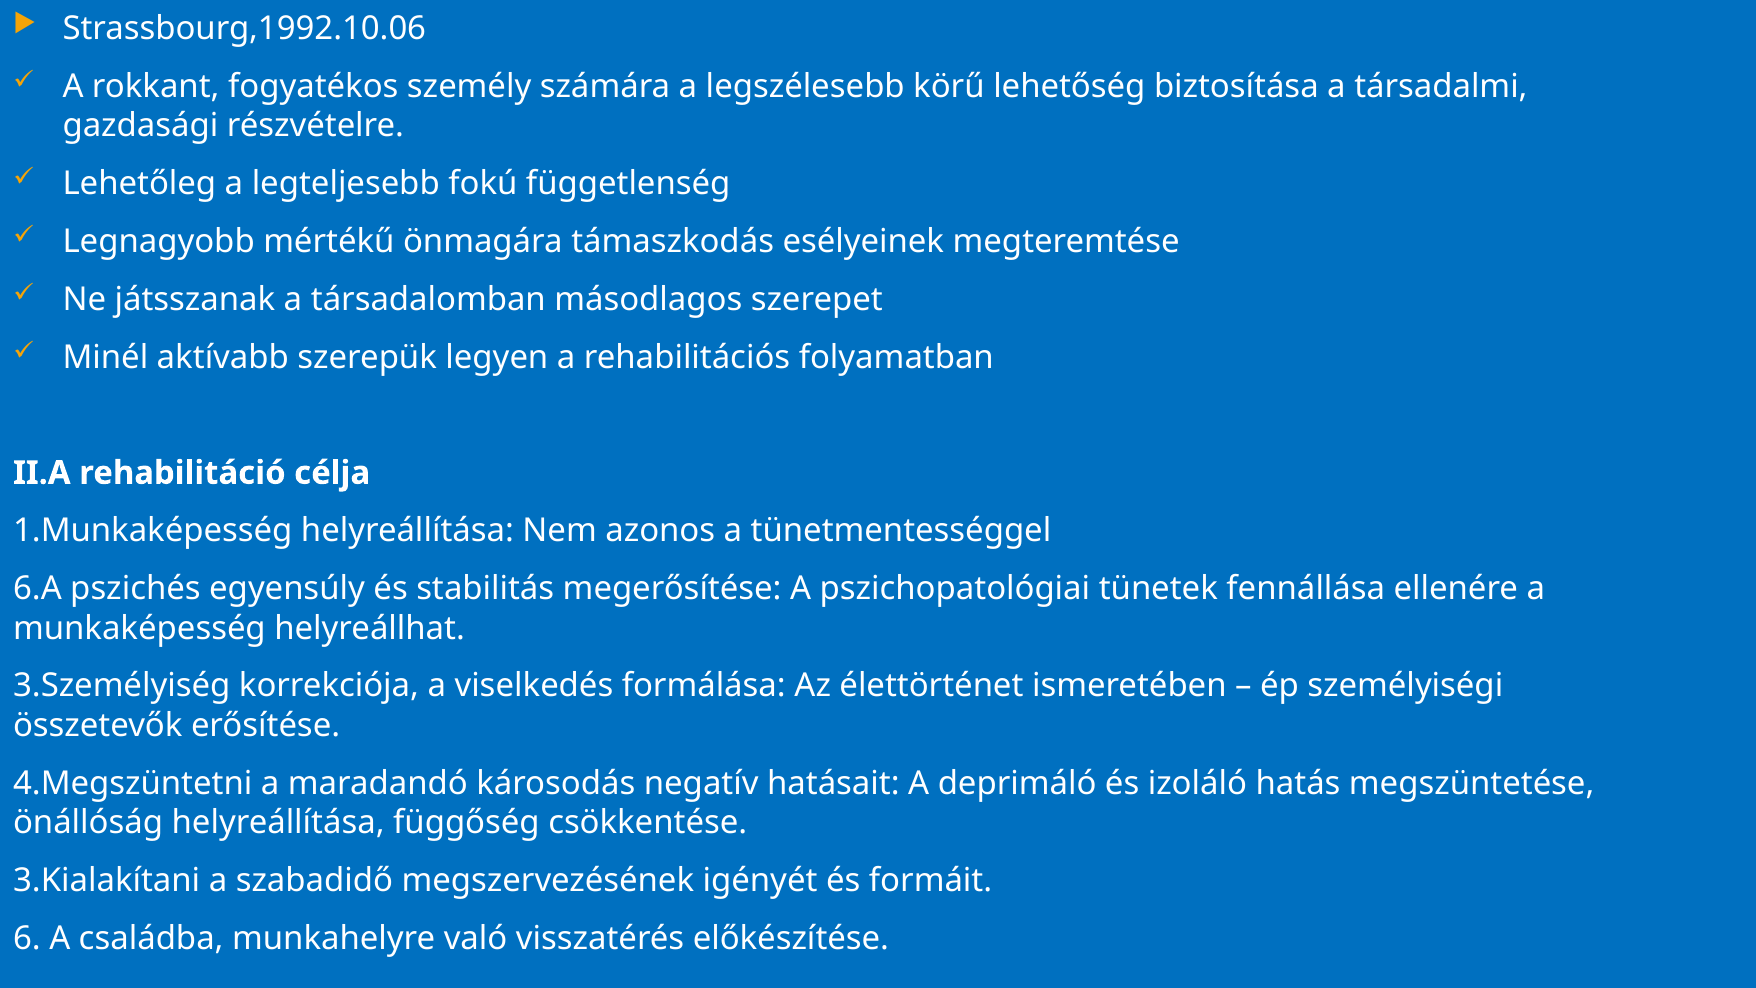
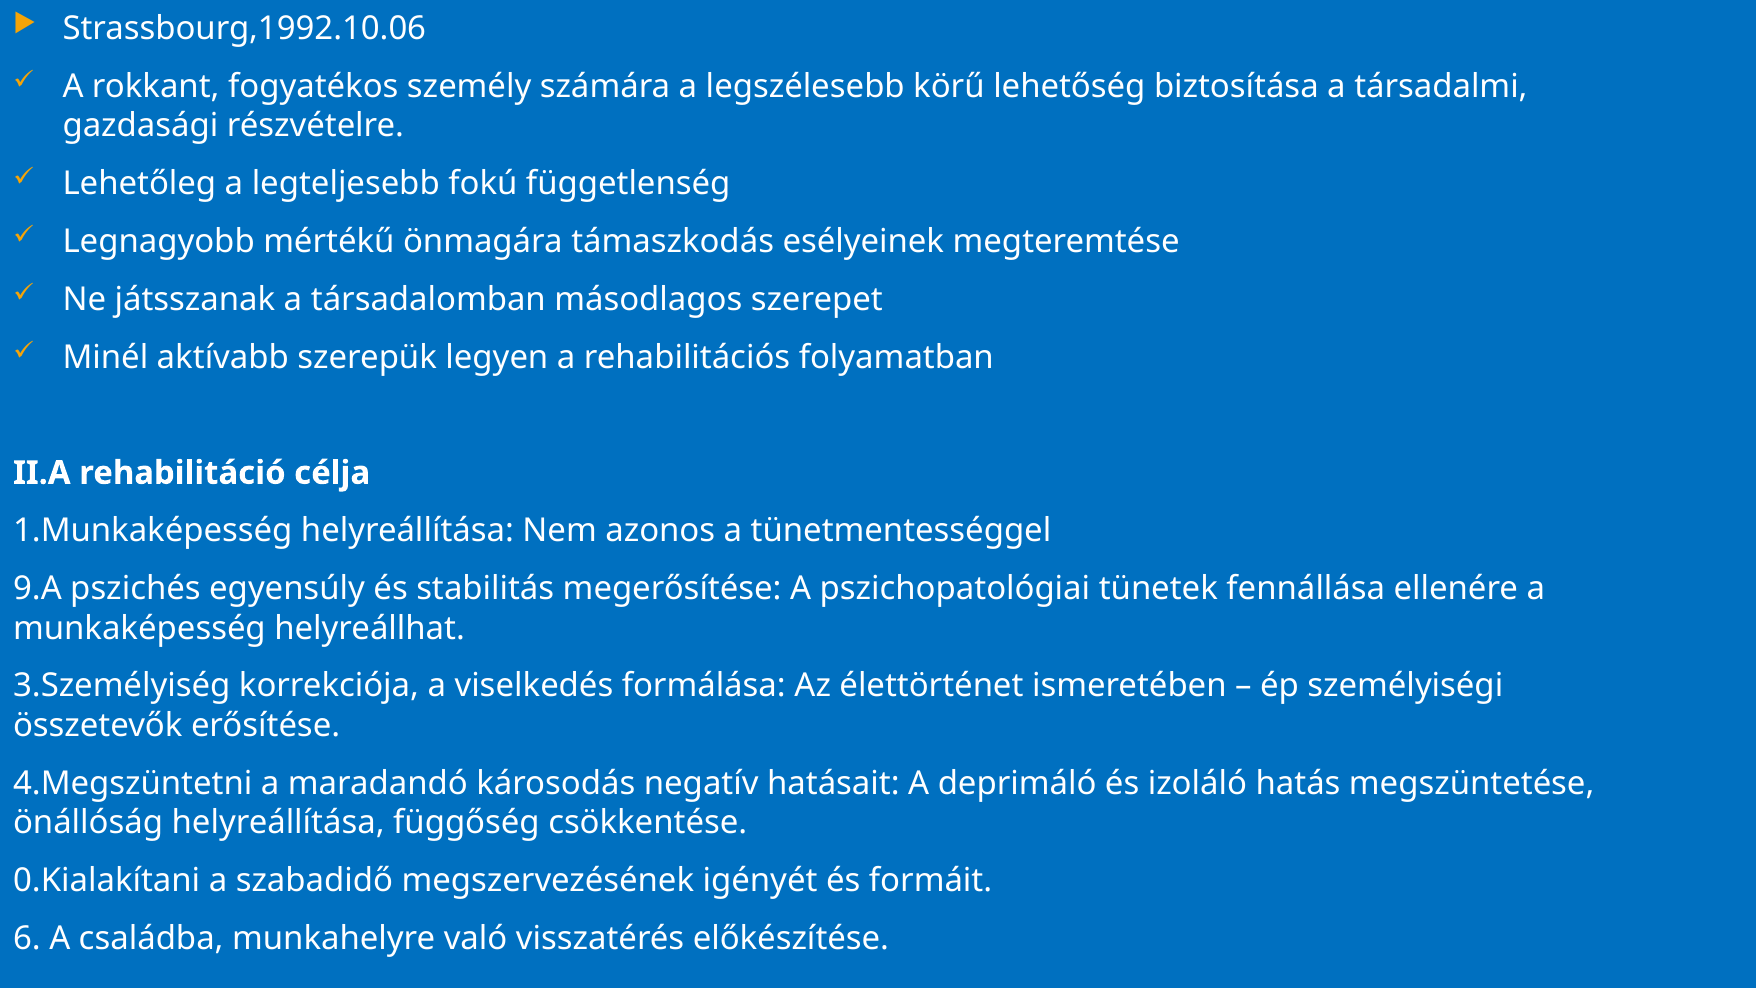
6.A: 6.A -> 9.A (37, 588)
3.Kialakítani: 3.Kialakítani -> 0.Kialakítani (107, 880)
